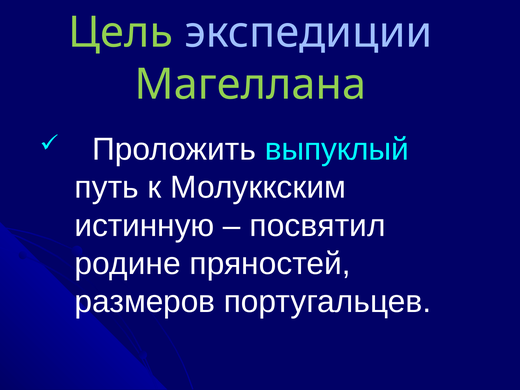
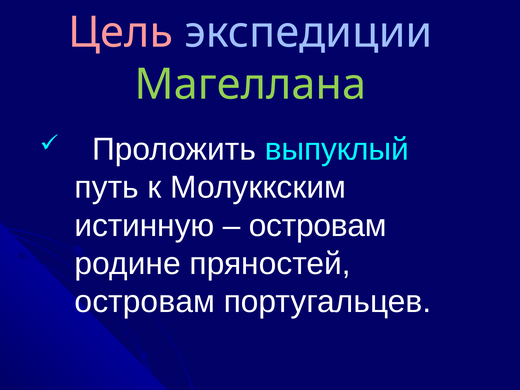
Цель colour: light green -> pink (121, 33)
посвятил: посвятил -> островам (318, 226)
размеров: размеров -> островам (145, 302)
